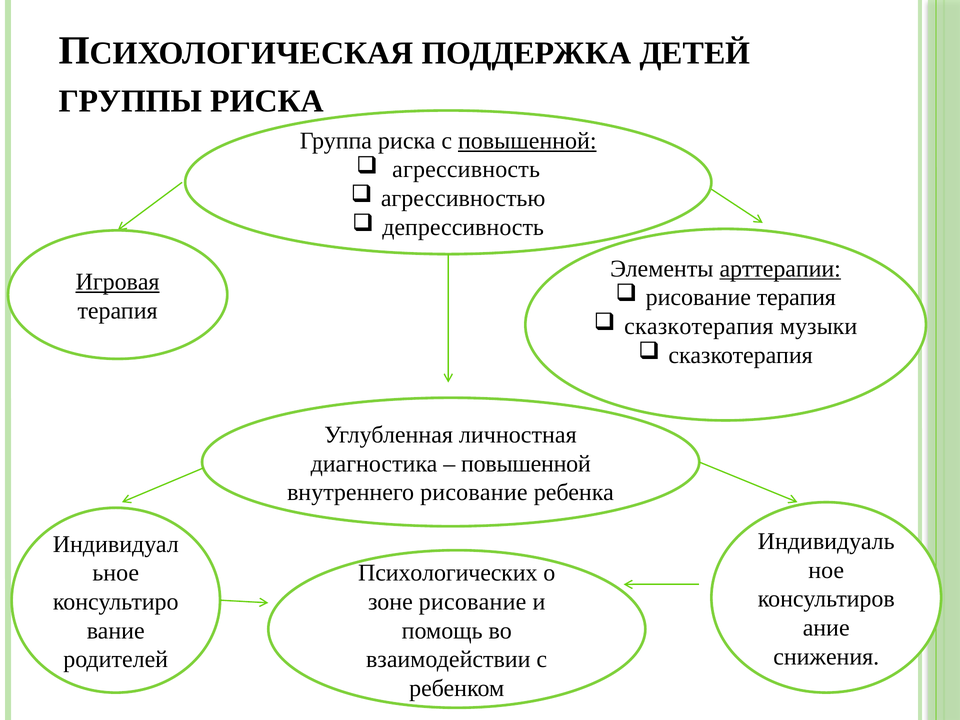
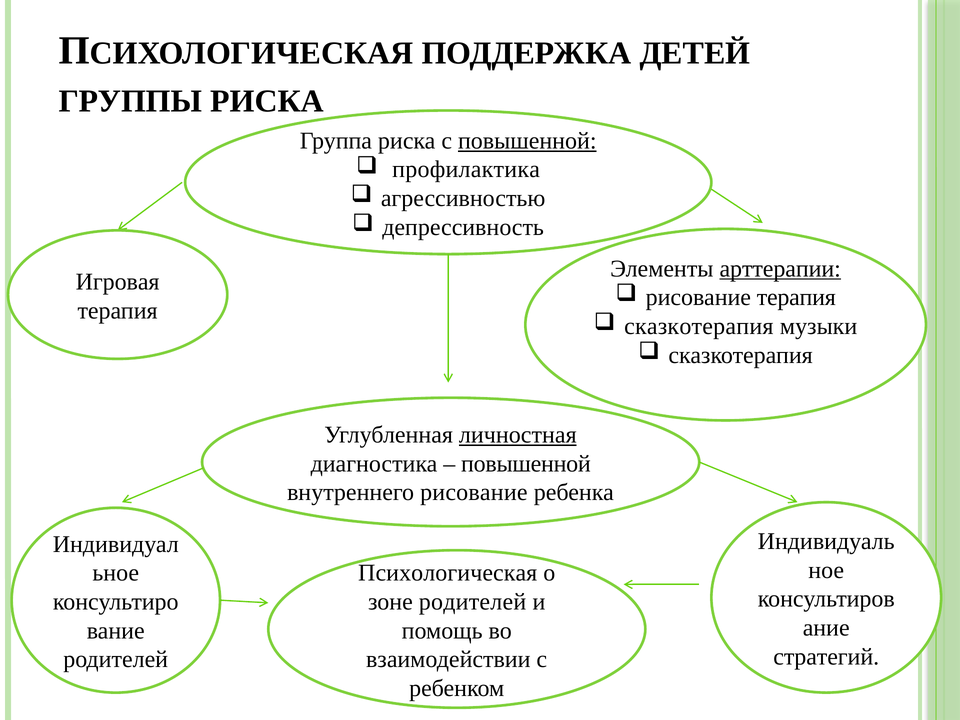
агрессивность: агрессивность -> профилактика (466, 170)
Игровая underline: present -> none (118, 282)
личностная underline: none -> present (518, 435)
Психологических: Психологических -> Психологическая (448, 573)
зоне рисование: рисование -> родителей (473, 602)
снижения: снижения -> стратегий (826, 657)
